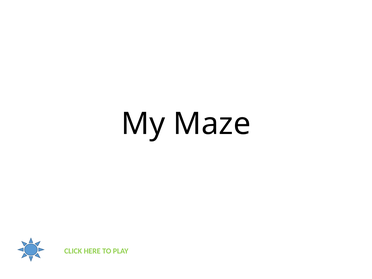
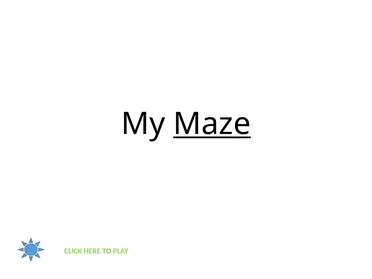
Maze underline: none -> present (212, 124)
